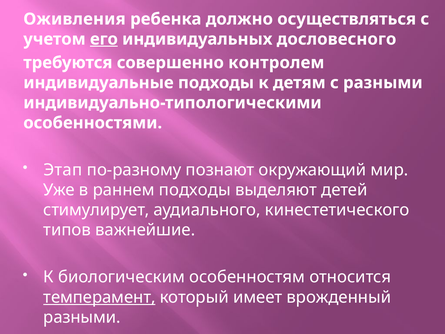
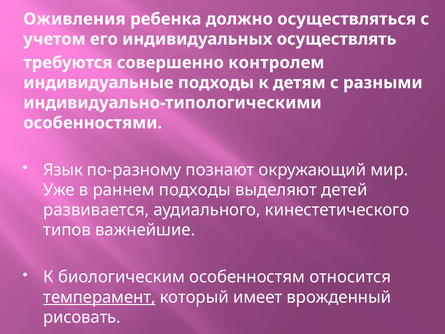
его underline: present -> none (104, 39)
дословесного: дословесного -> осуществлять (337, 39)
Этап: Этап -> Язык (63, 170)
стимулирует: стимулирует -> развивается (96, 210)
разными: разными -> рисовать (82, 317)
